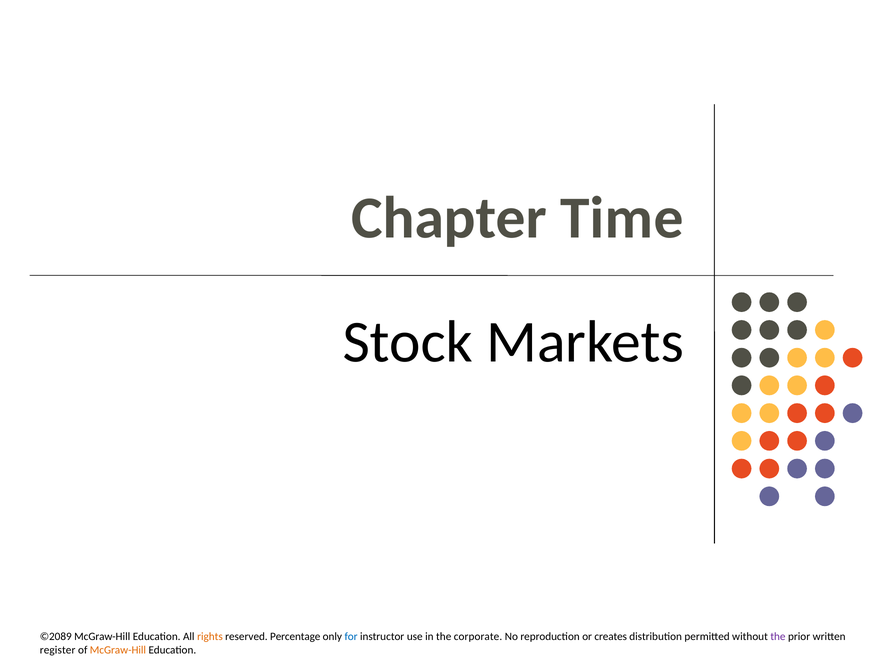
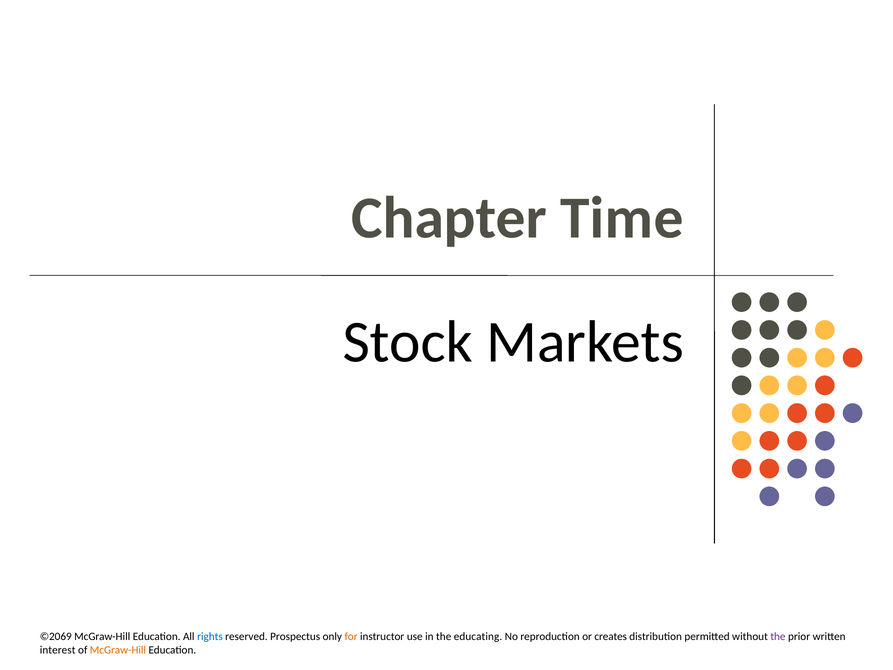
©2089: ©2089 -> ©2069 (56, 636)
rights colour: orange -> blue (210, 636)
Percentage: Percentage -> Prospectus (295, 636)
for colour: blue -> orange (351, 636)
corporate: corporate -> educating (478, 636)
register: register -> interest (58, 650)
